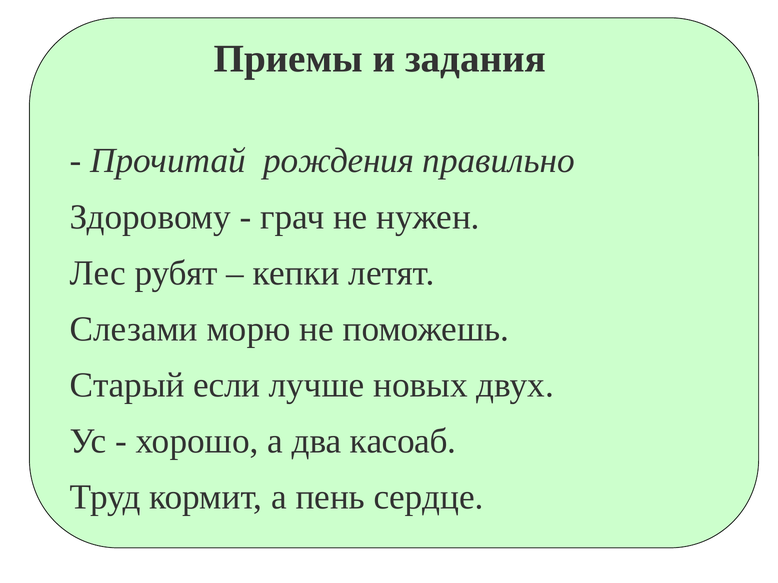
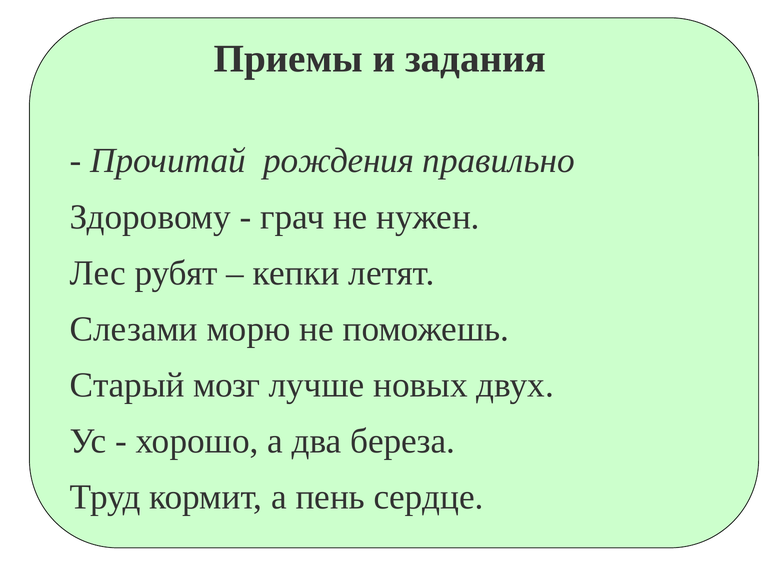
если: если -> мозг (227, 385)
касоаб: касоаб -> береза (403, 442)
